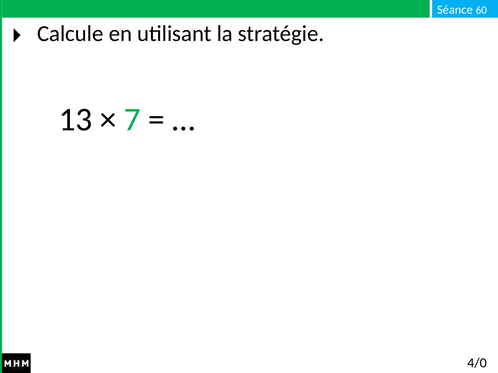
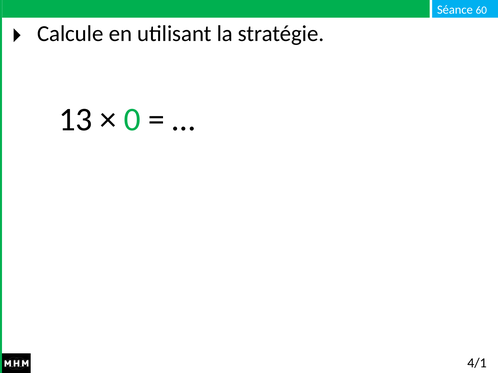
7: 7 -> 0 (132, 120)
4/0: 4/0 -> 4/1 (477, 363)
